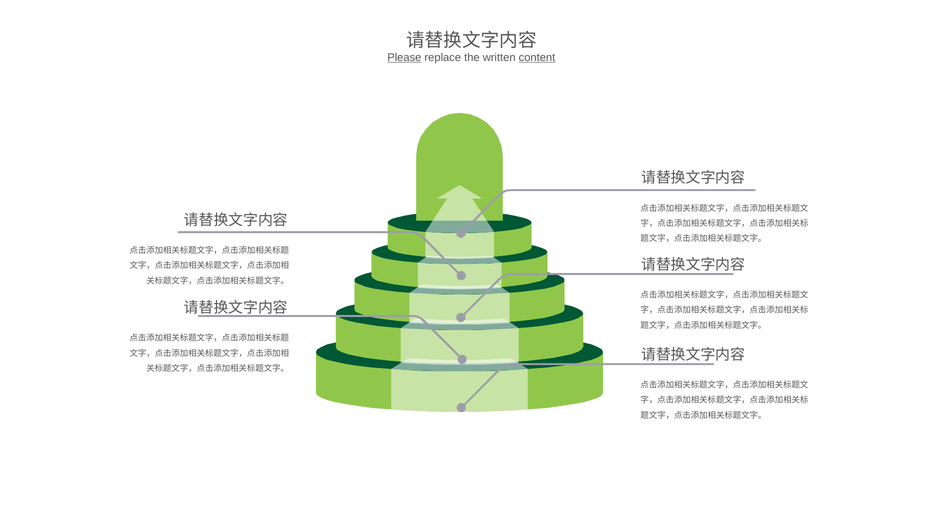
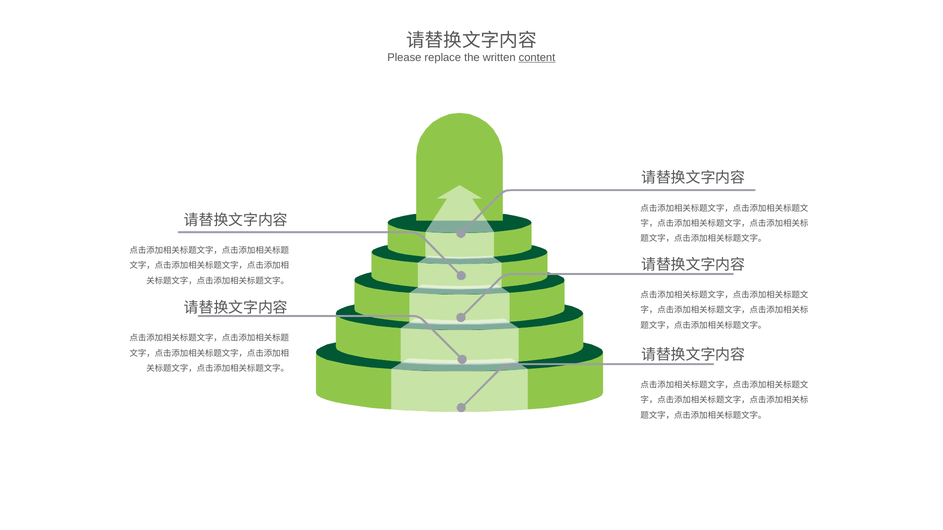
Please underline: present -> none (404, 57)
